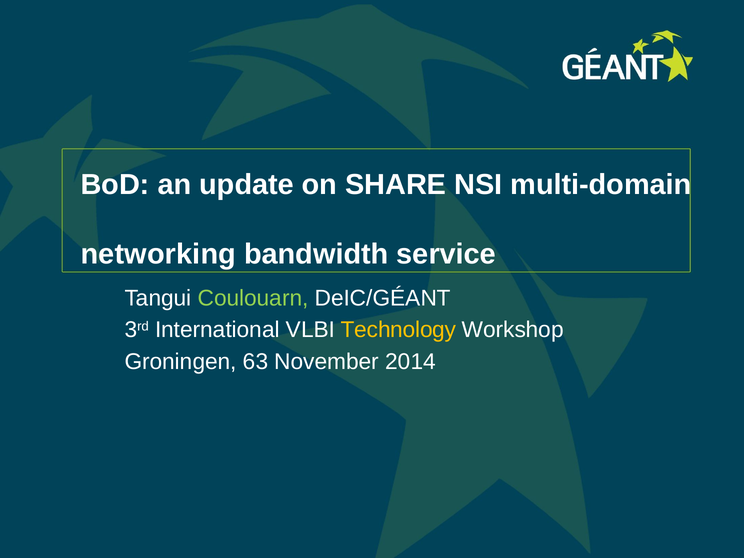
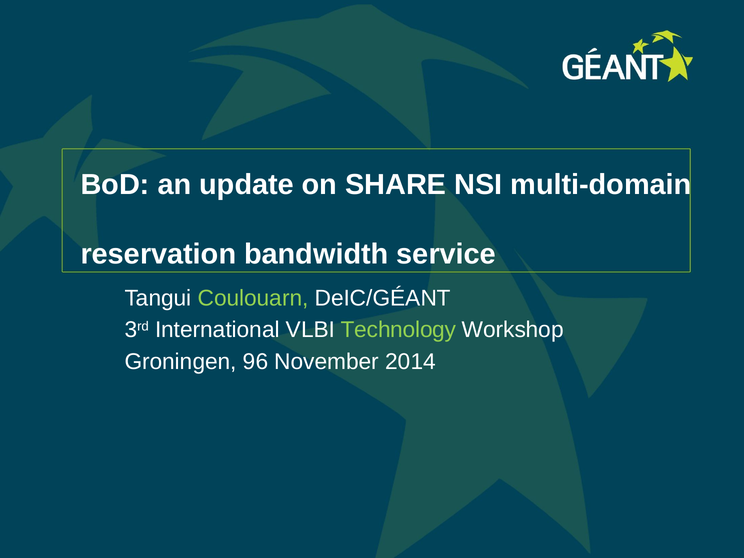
networking: networking -> reservation (158, 254)
Technology colour: yellow -> light green (399, 330)
63: 63 -> 96 (256, 362)
